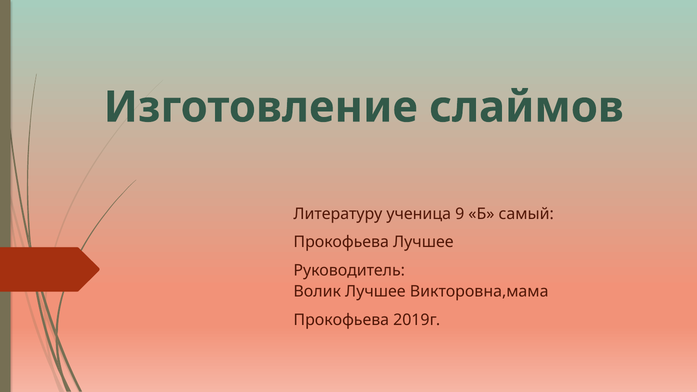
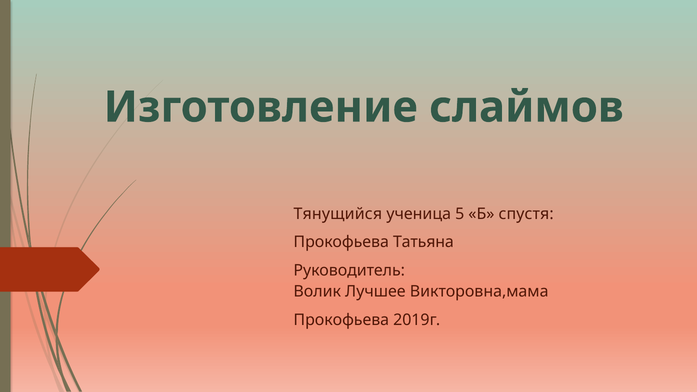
Литературу: Литературу -> Тянущийся (338, 214)
9: 9 -> 5 (460, 214)
самый: самый -> спустя (526, 214)
Прокофьева Лучшее: Лучшее -> Татьяна (423, 242)
